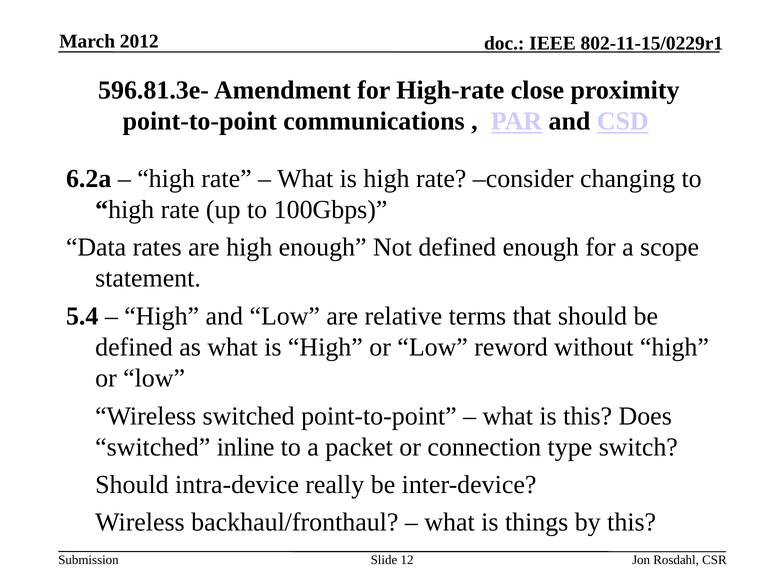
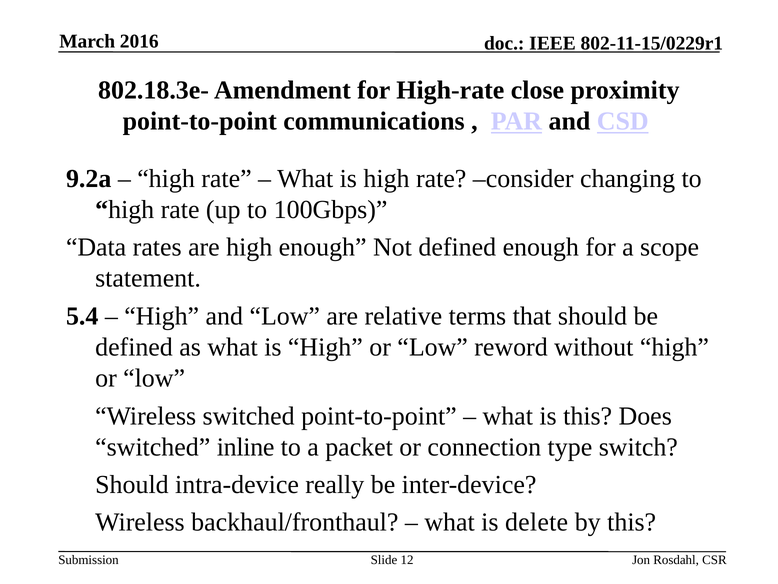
2012: 2012 -> 2016 (139, 41)
596.81.3e-: 596.81.3e- -> 802.18.3e- (154, 90)
6.2a: 6.2a -> 9.2a (89, 178)
things: things -> delete (537, 522)
